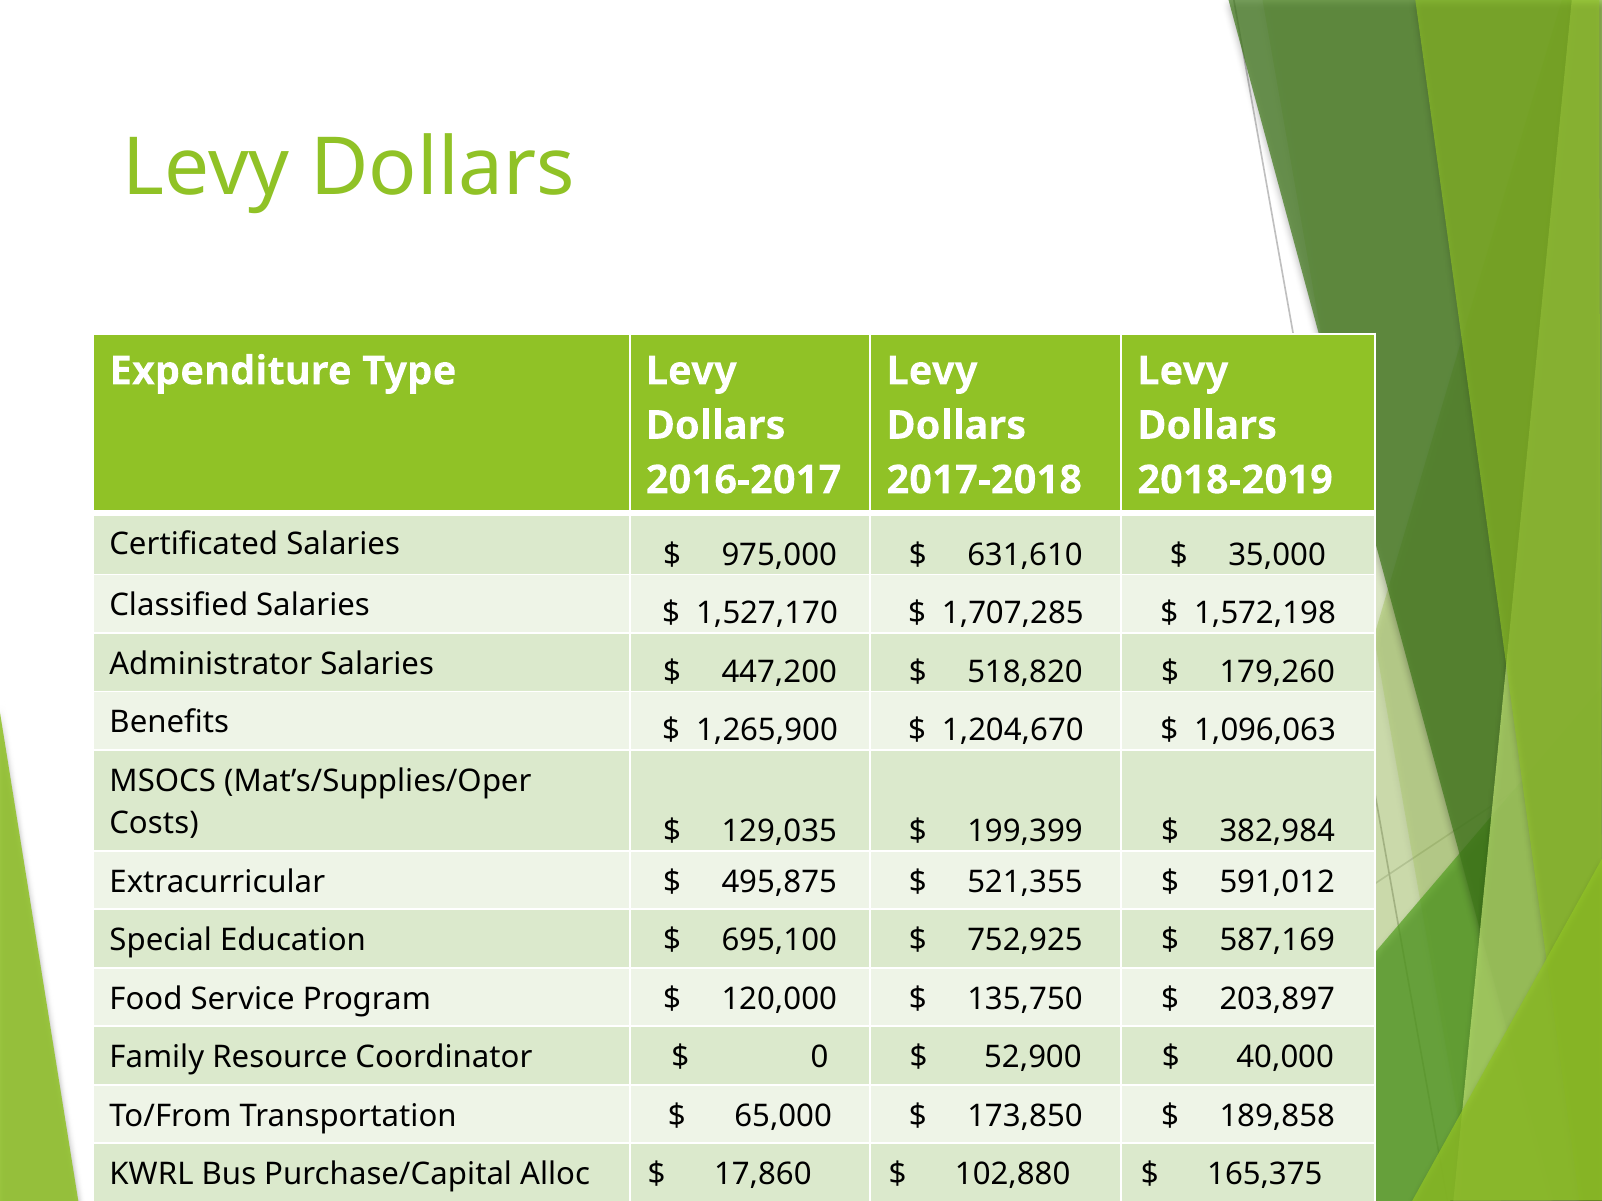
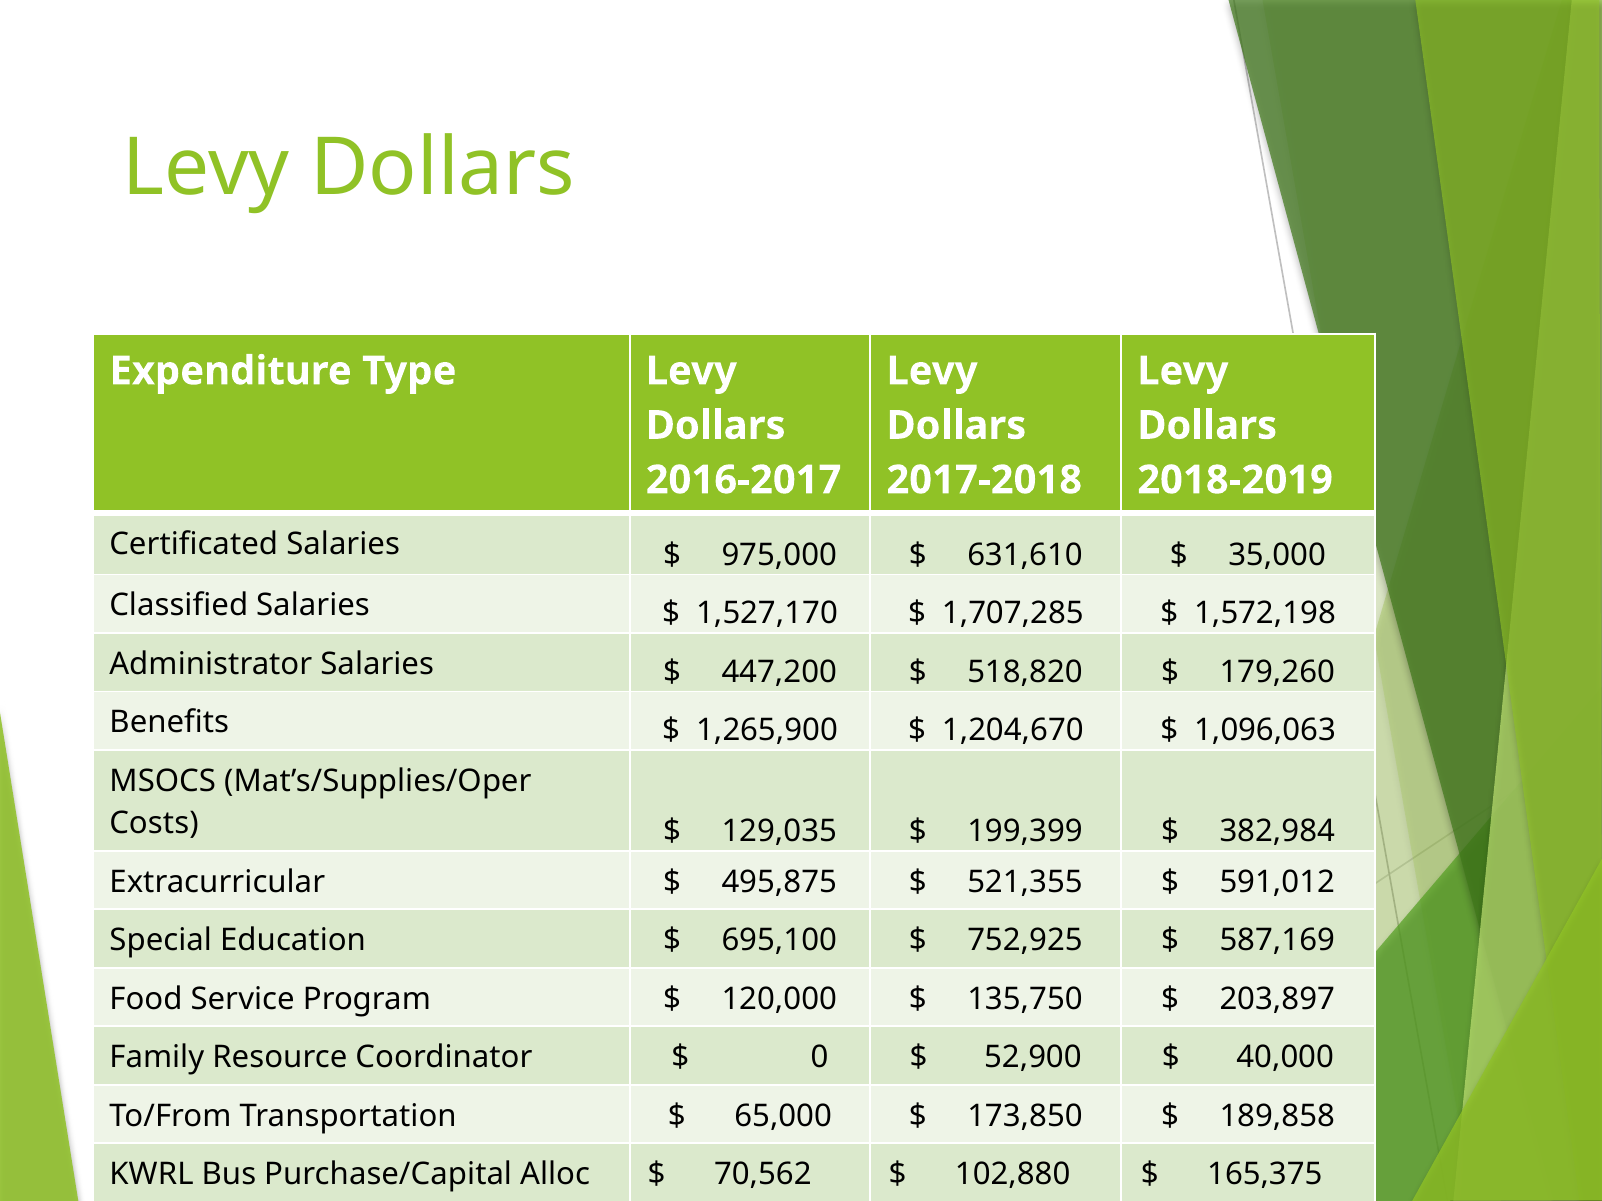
17,860: 17,860 -> 70,562 (763, 1175)
